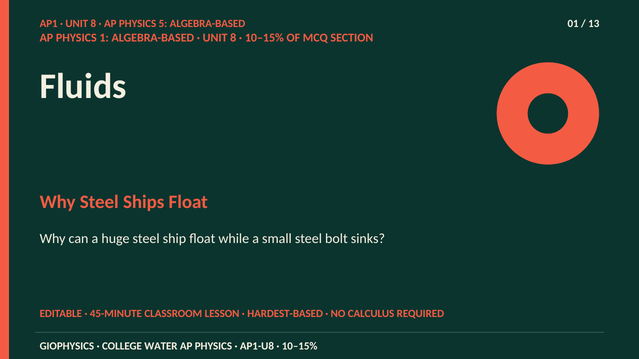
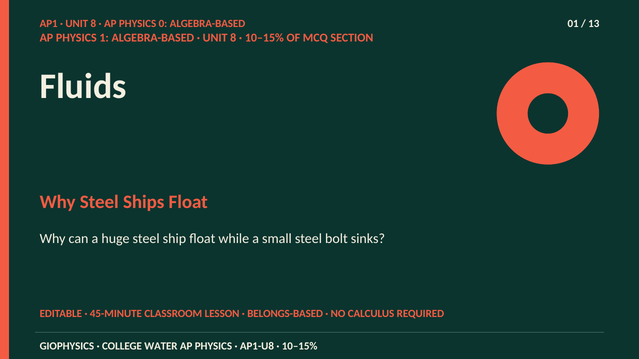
5: 5 -> 0 (163, 24)
HARDEST-BASED: HARDEST-BASED -> BELONGS-BASED (285, 314)
